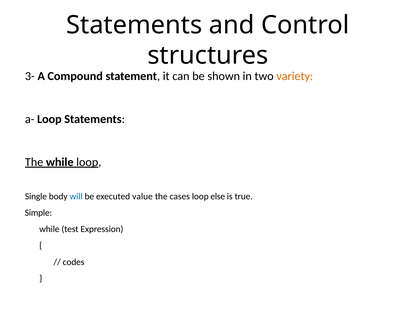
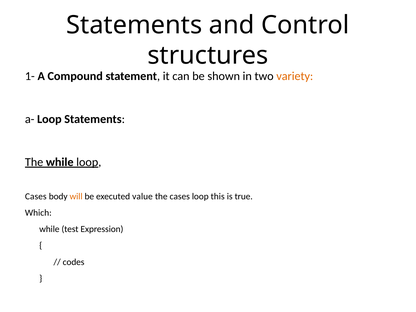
3-: 3- -> 1- (30, 76)
Single: Single -> Cases (36, 196)
will colour: blue -> orange (76, 196)
else: else -> this (218, 196)
Simple: Simple -> Which (38, 213)
